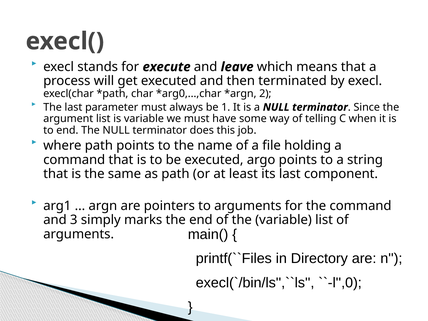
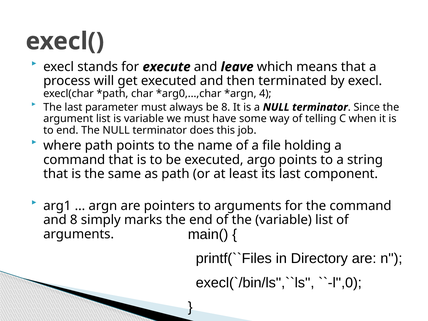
2: 2 -> 4 (265, 94)
be 1: 1 -> 8 (226, 107)
and 3: 3 -> 8 (74, 220)
